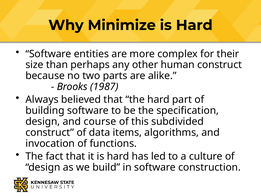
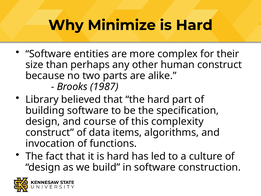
Always: Always -> Library (42, 99)
subdivided: subdivided -> complexity (177, 121)
